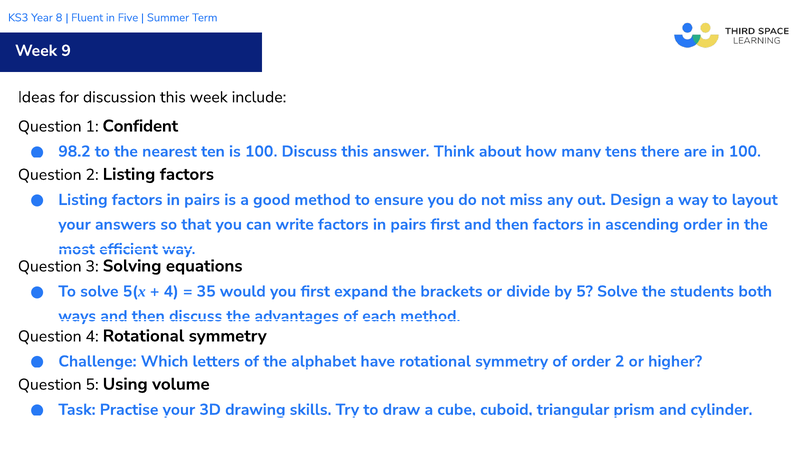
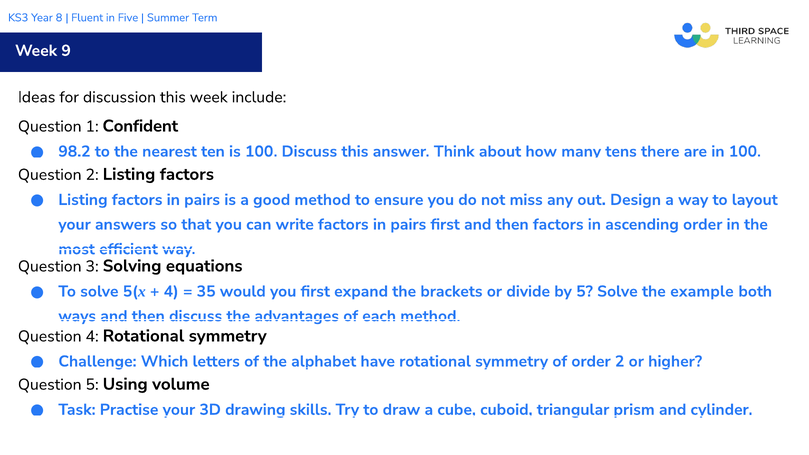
students: students -> example (702, 291)
